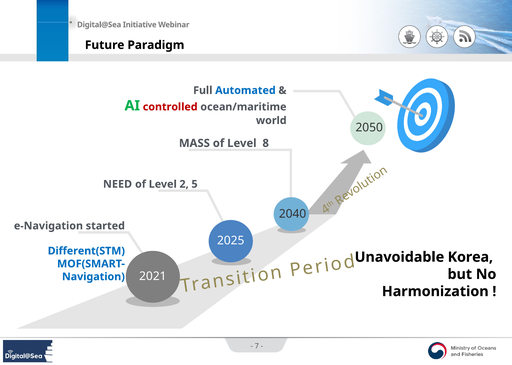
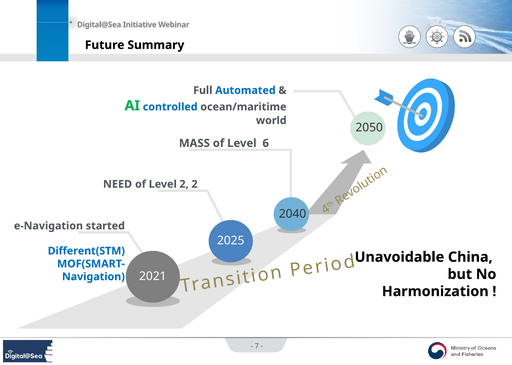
Paradigm: Paradigm -> Summary (156, 45)
controlled colour: red -> blue (170, 107)
8: 8 -> 6 (266, 143)
2 5: 5 -> 2 (195, 184)
Korea: Korea -> China (470, 257)
